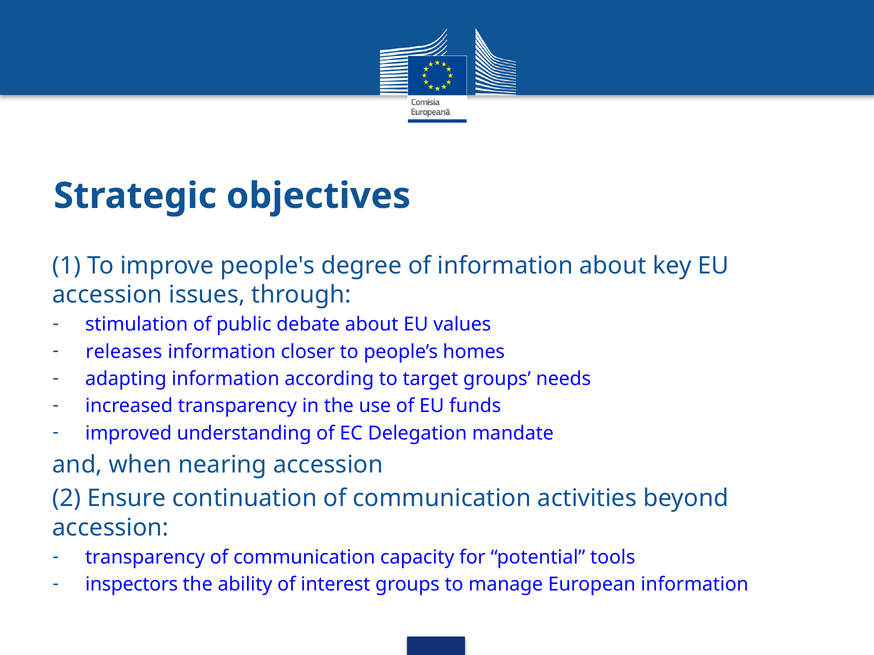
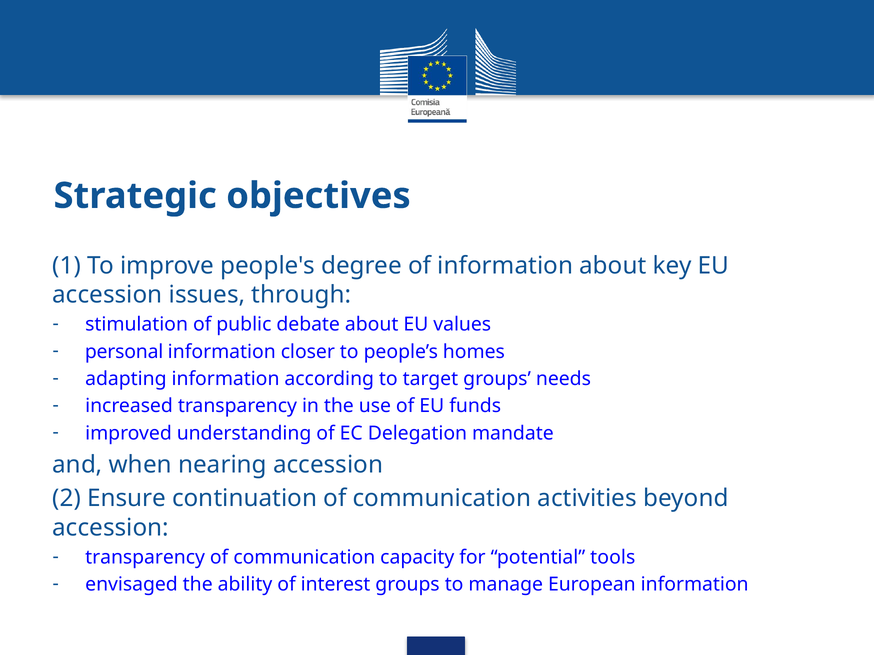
releases: releases -> personal (124, 352)
inspectors: inspectors -> envisaged (132, 585)
